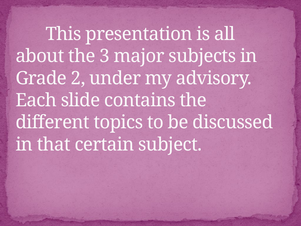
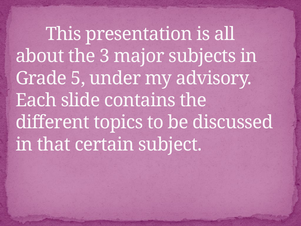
2: 2 -> 5 (78, 78)
